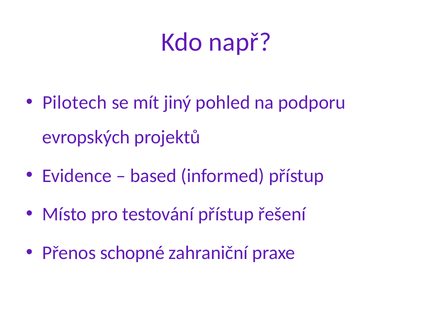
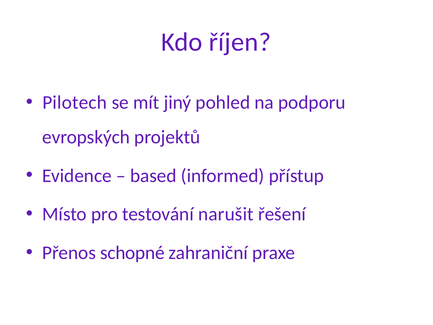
např: např -> říjen (240, 42)
testování přístup: přístup -> narušit (226, 214)
